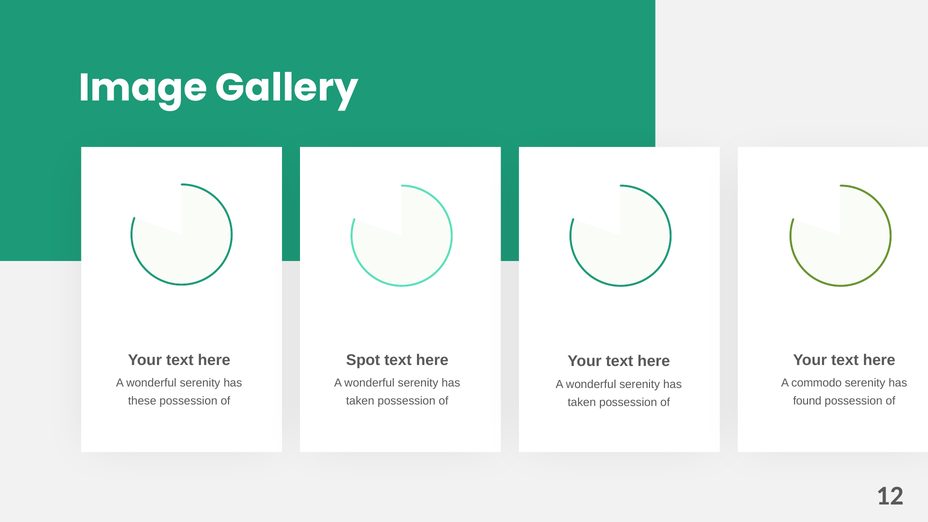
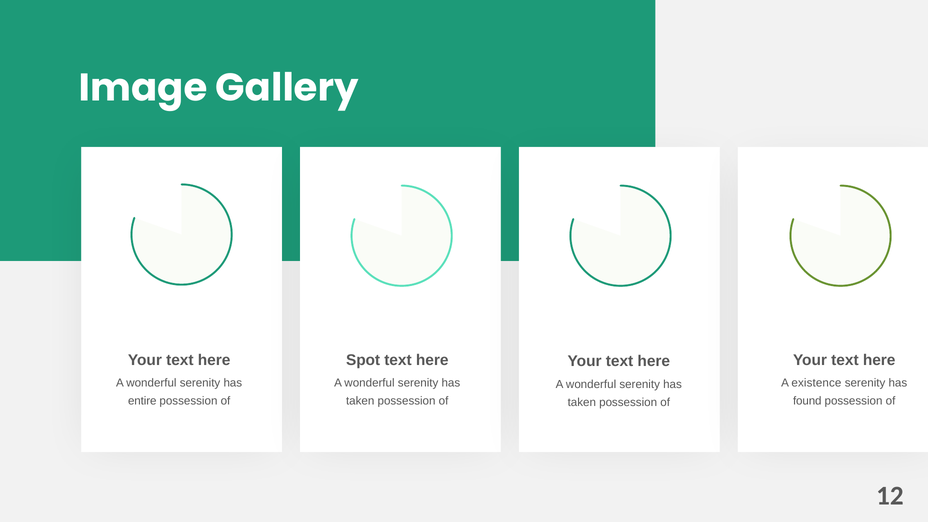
commodo: commodo -> existence (816, 383)
these: these -> entire (142, 401)
